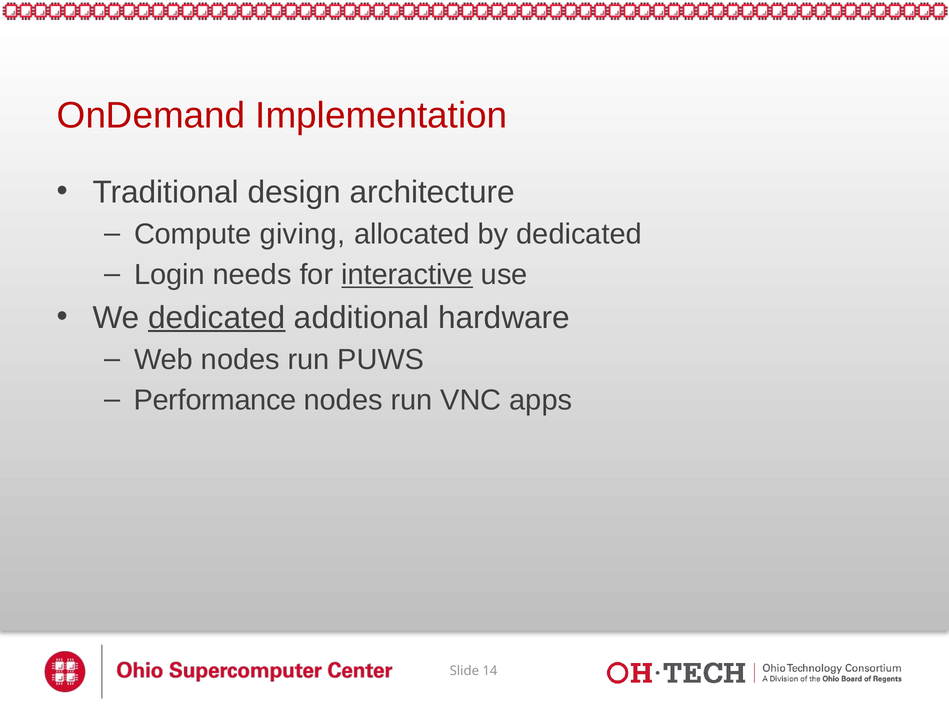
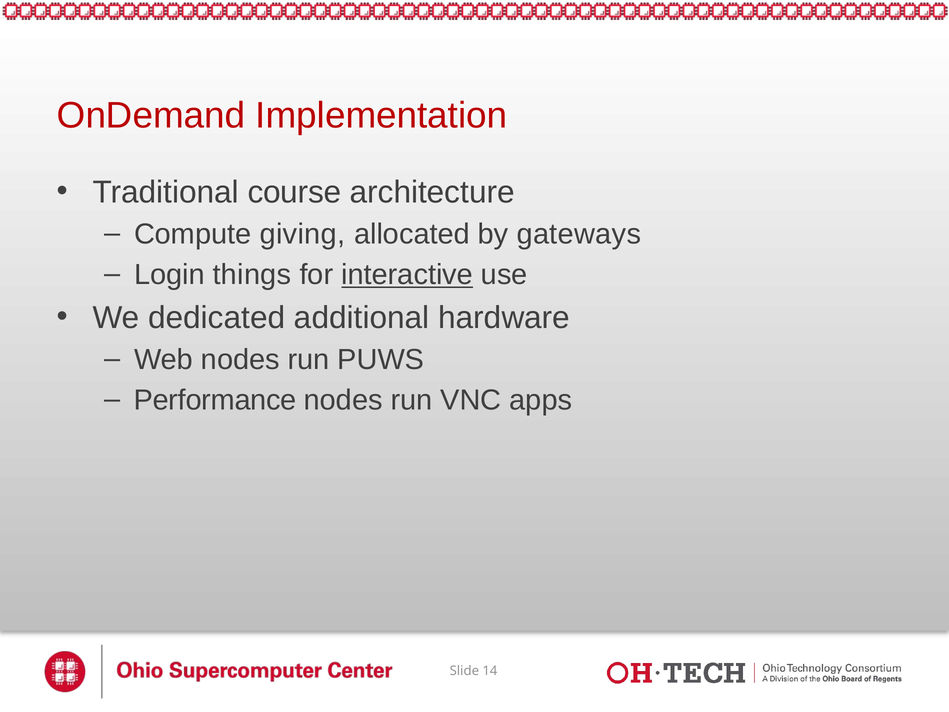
design: design -> course (294, 192)
by dedicated: dedicated -> gateways (579, 234)
needs: needs -> things (252, 275)
dedicated underline: present -> none (217, 317)
